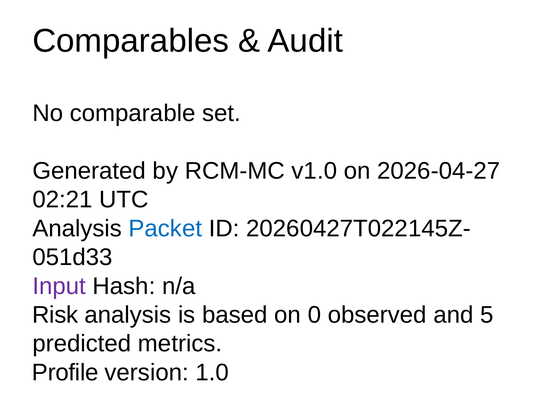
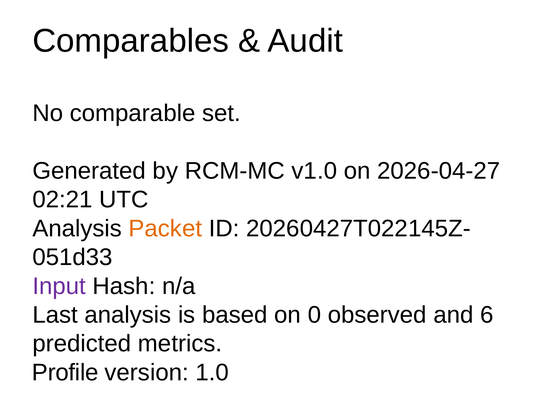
Packet colour: blue -> orange (165, 229)
Risk: Risk -> Last (55, 315)
5: 5 -> 6 (487, 315)
